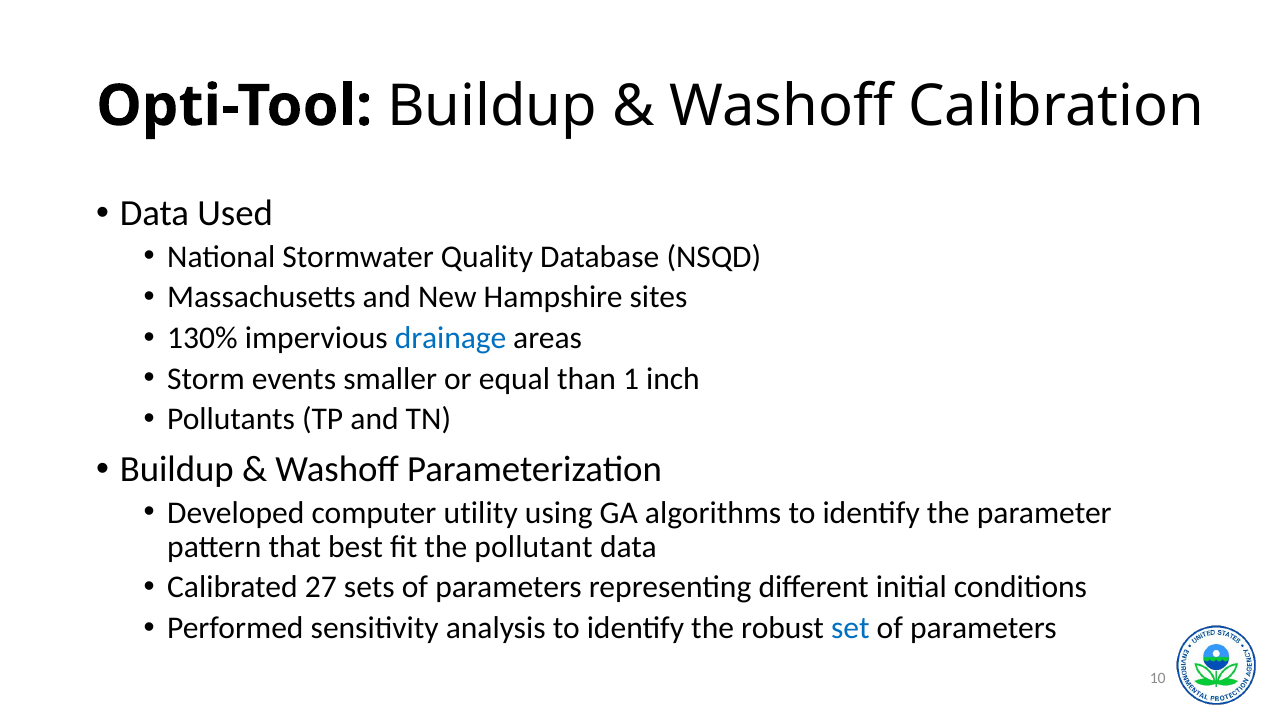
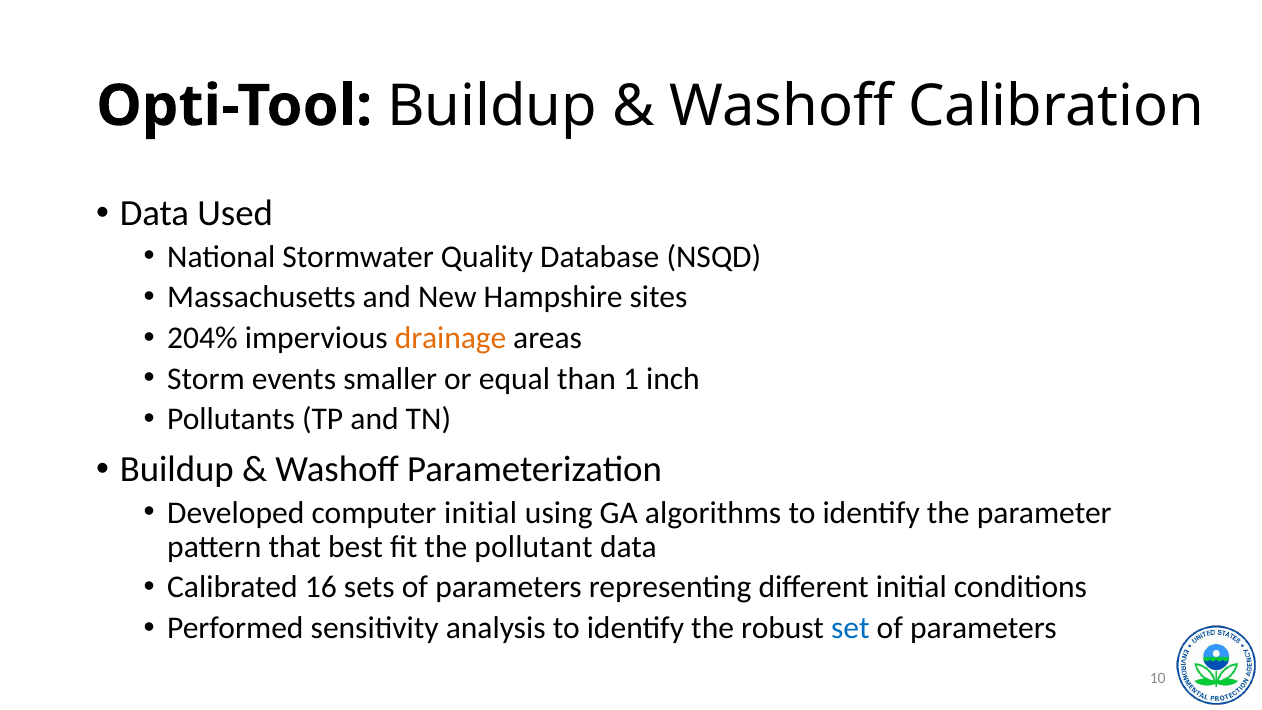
130%: 130% -> 204% (202, 338)
drainage colour: blue -> orange (451, 338)
computer utility: utility -> initial (481, 513)
27: 27 -> 16 (321, 587)
